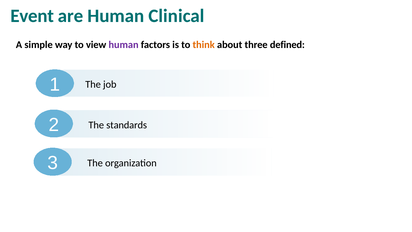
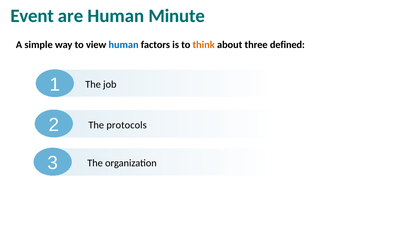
Clinical: Clinical -> Minute (177, 16)
human colour: purple -> blue (124, 45)
standards: standards -> protocols (127, 125)
